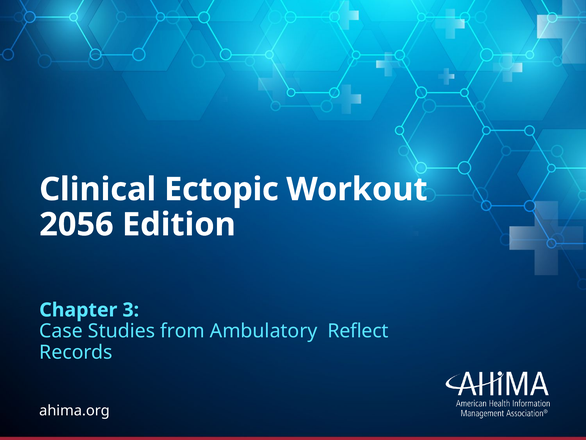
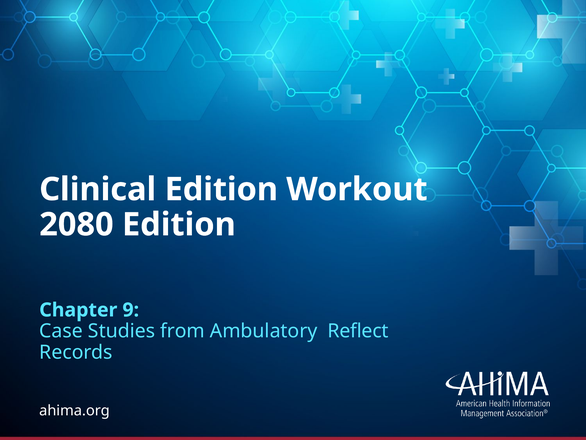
Clinical Ectopic: Ectopic -> Edition (221, 189)
2056: 2056 -> 2080 (76, 224)
3: 3 -> 9 (131, 310)
